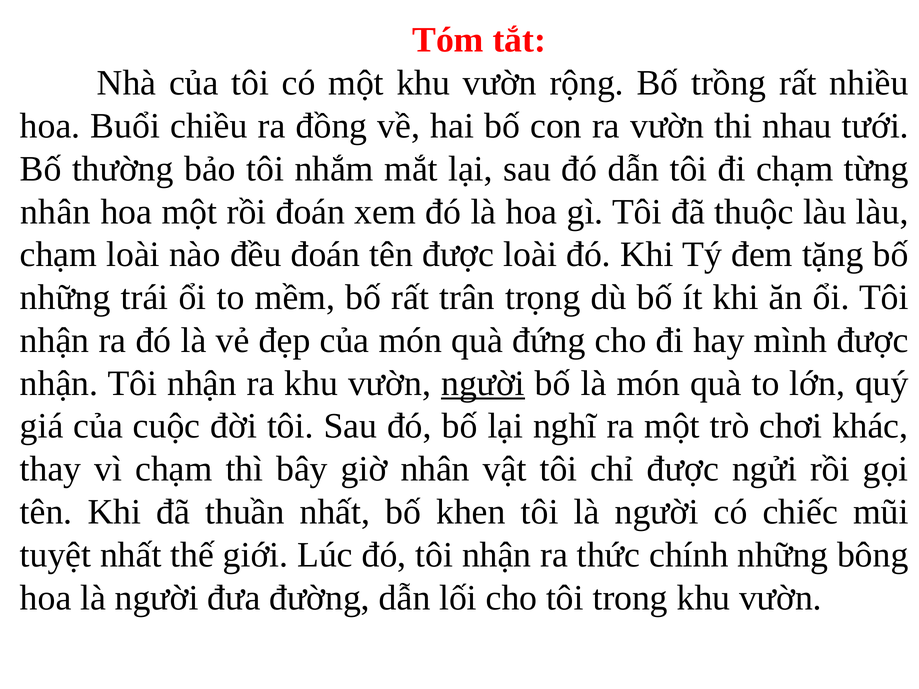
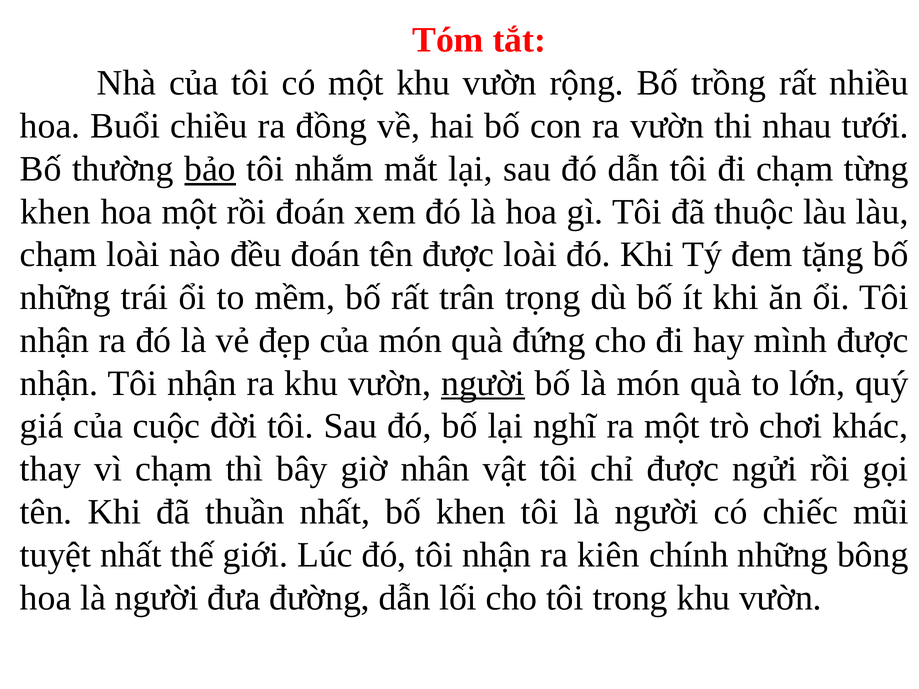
bảo underline: none -> present (210, 169)
nhân: nhân -> khen (55, 212)
thức: thức -> kiên (609, 555)
